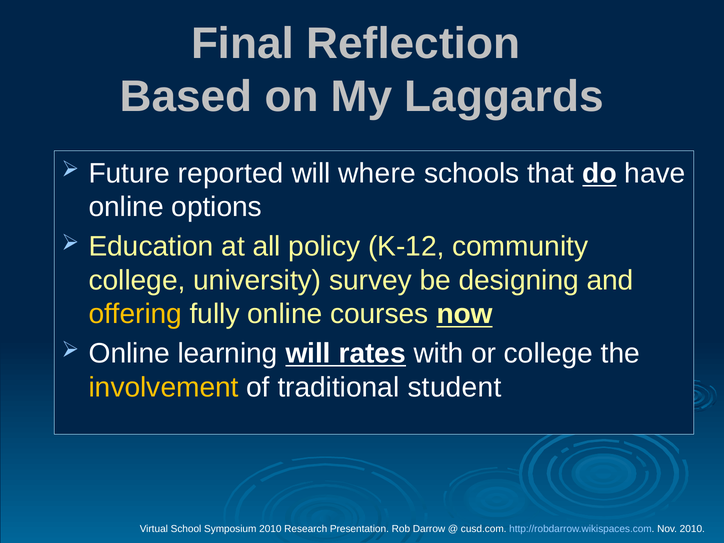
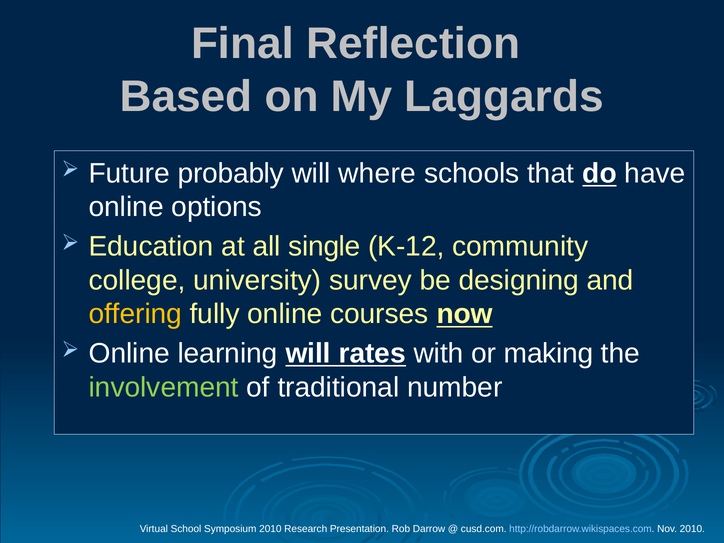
reported: reported -> probably (231, 173)
policy: policy -> single (325, 247)
or college: college -> making (549, 354)
involvement colour: yellow -> light green (164, 387)
student: student -> number (455, 387)
